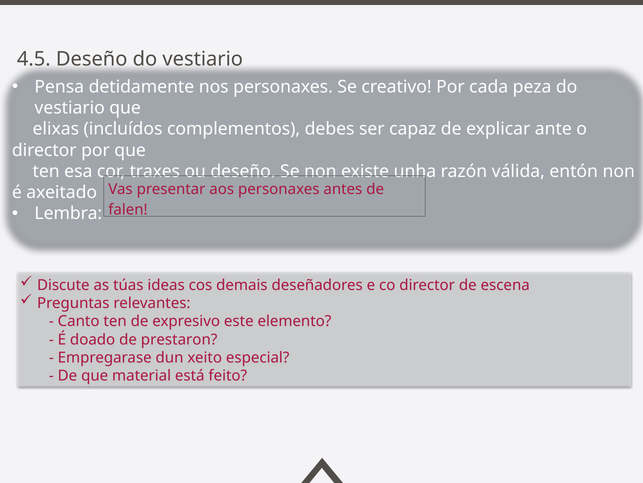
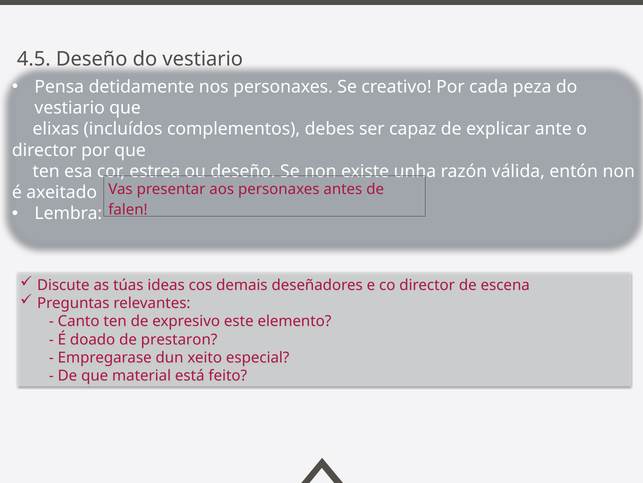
traxes: traxes -> estrea (155, 171)
